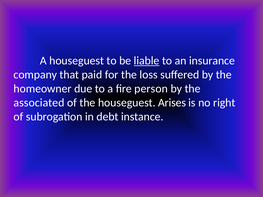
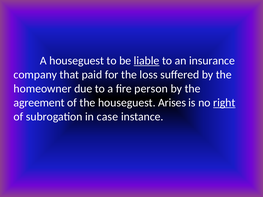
associated: associated -> agreement (39, 103)
right underline: none -> present (224, 103)
debt: debt -> case (107, 117)
